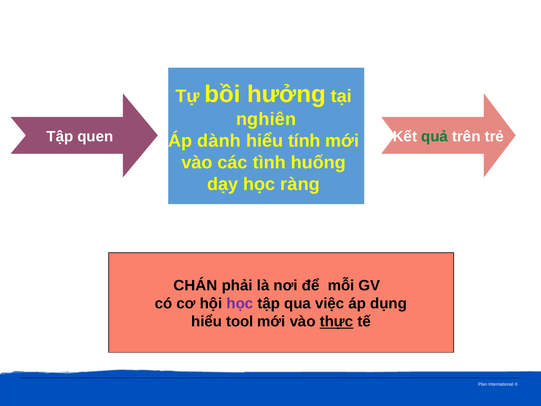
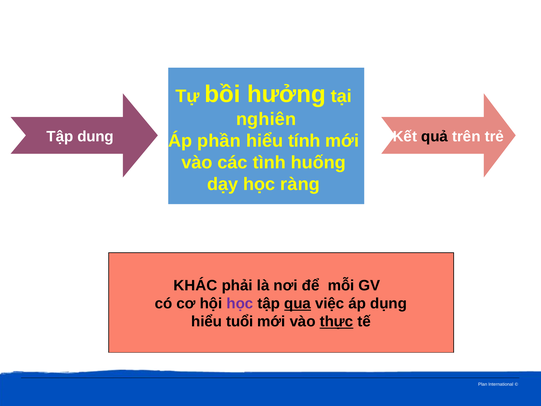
quen: quen -> dung (95, 136)
quả colour: green -> black (435, 136)
dành: dành -> phần (219, 141)
CHÁN: CHÁN -> KHÁC (195, 285)
qua underline: none -> present (298, 303)
tool: tool -> tuổi (240, 321)
